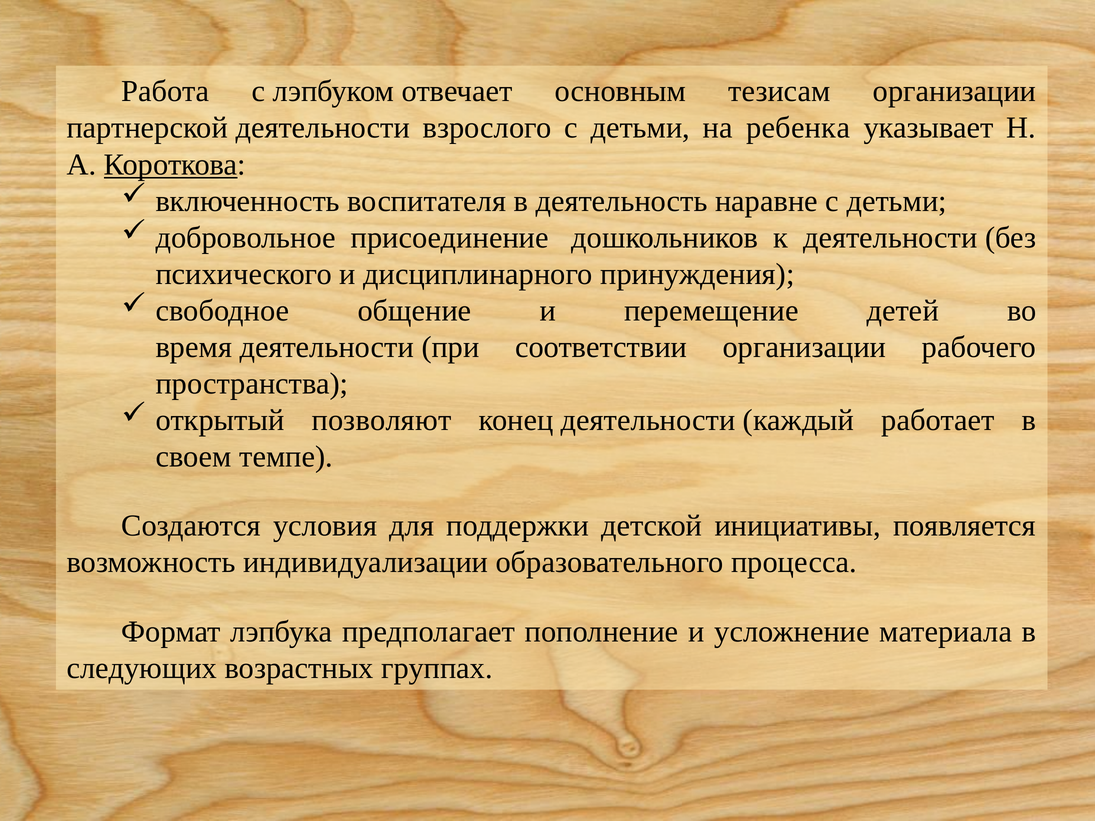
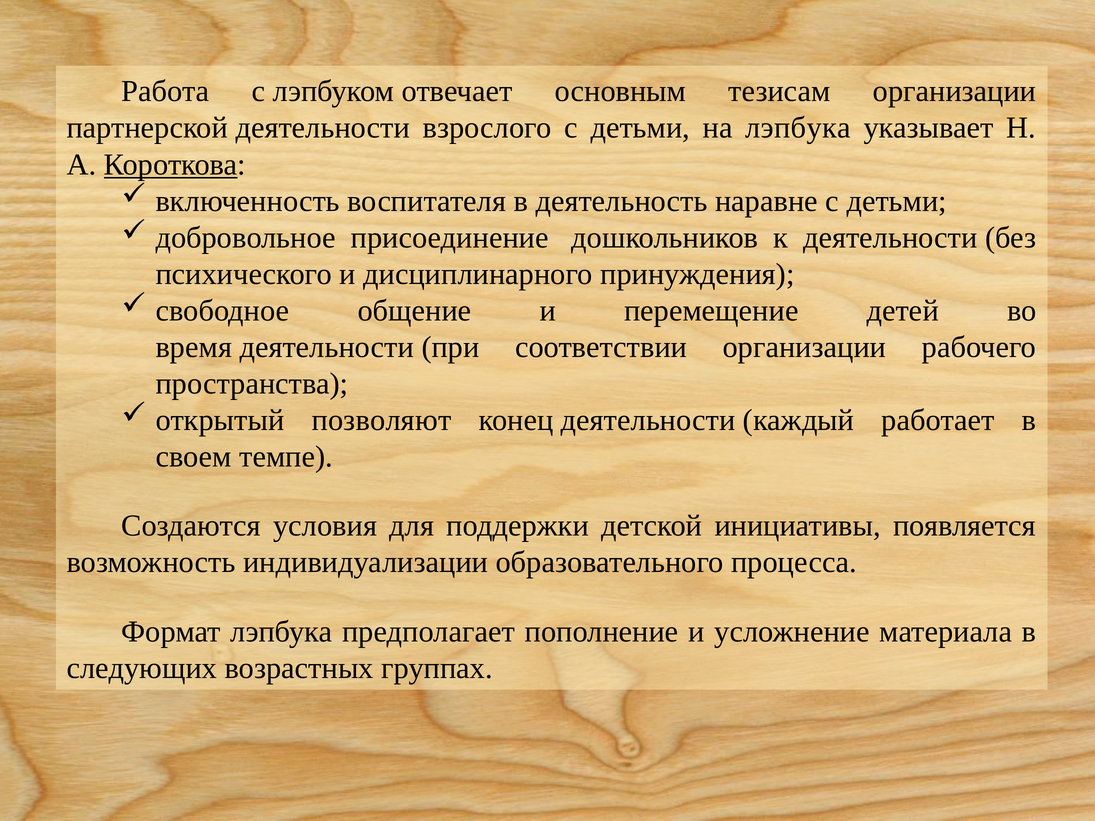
на ребенка: ребенка -> лэпбука (798, 128)
